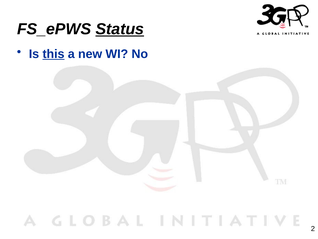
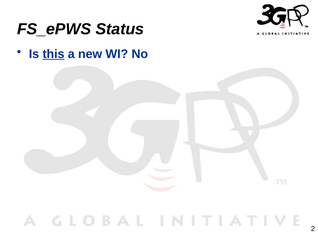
Status underline: present -> none (120, 29)
